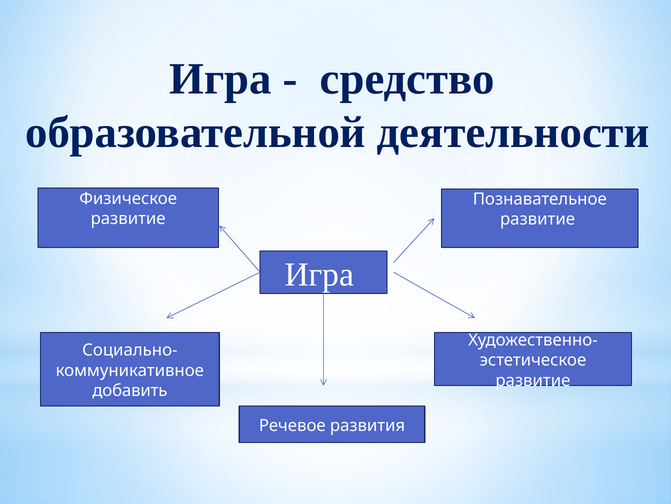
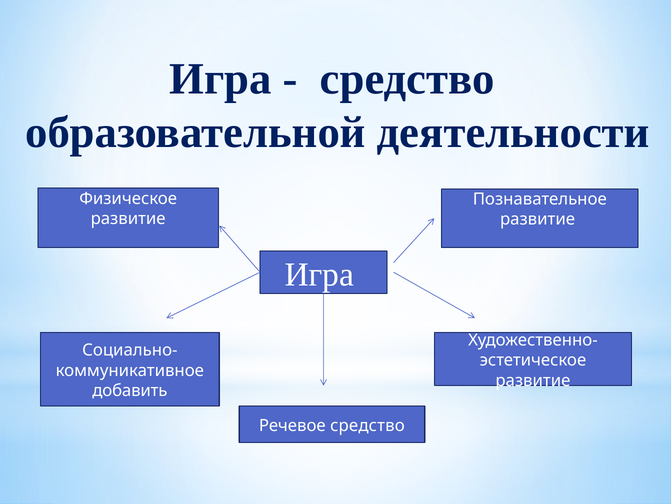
Речевое развития: развития -> средство (367, 425)
